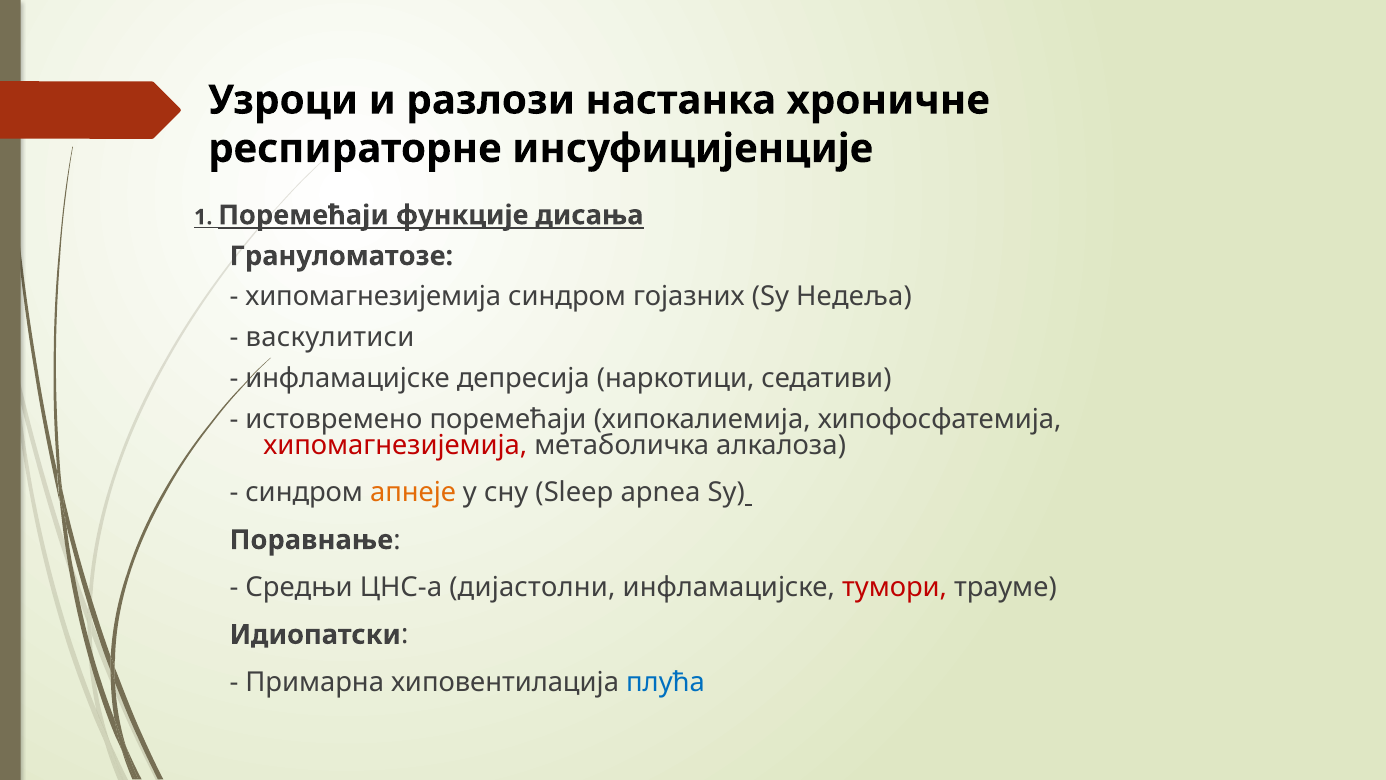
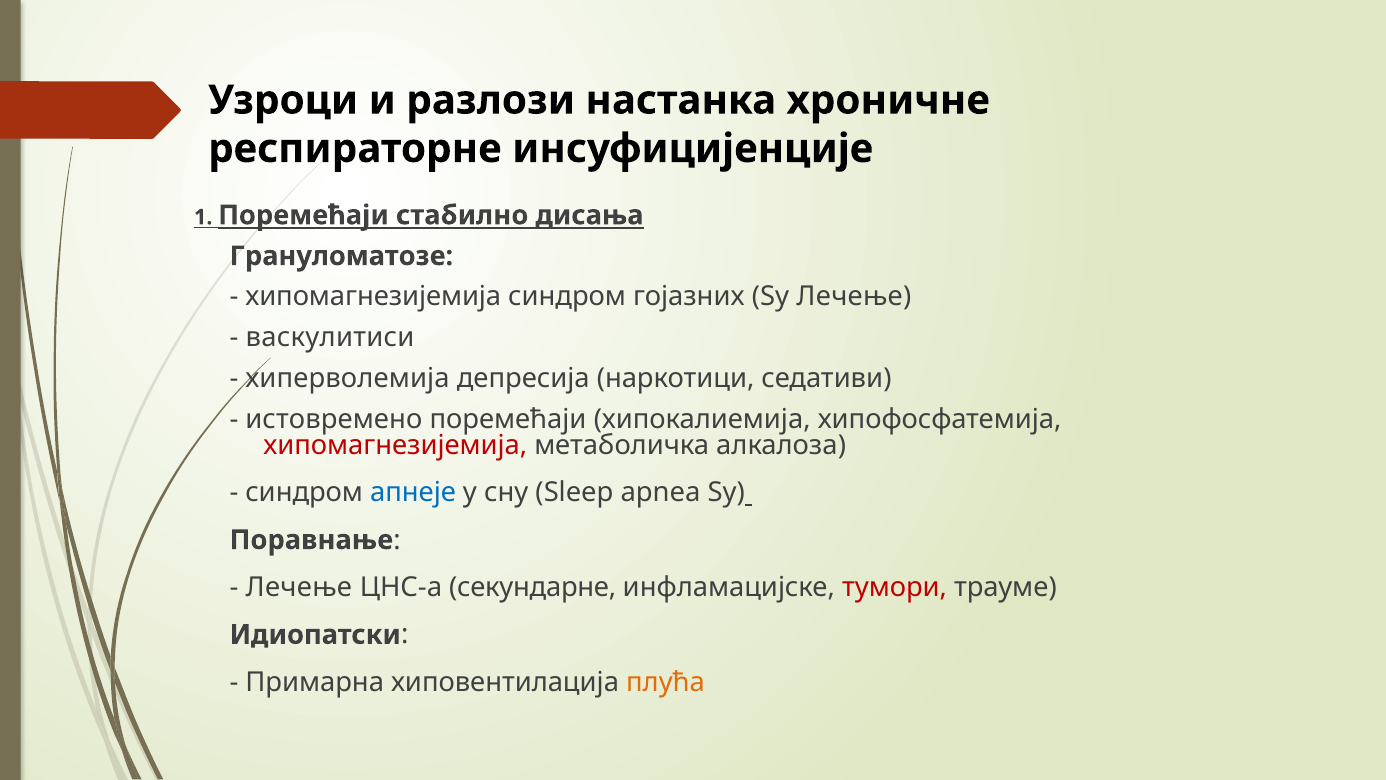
функције: функције -> стабилно (462, 215)
Sy Недеља: Недеља -> Лечење (854, 297)
инфламацијске: инфламацијске -> хиперволемија (347, 378)
апнеје colour: orange -> blue (413, 492)
Средњи: Средњи -> Лечење (299, 587)
дијастолни: дијастолни -> секундарне (533, 587)
плућа colour: blue -> orange (666, 682)
